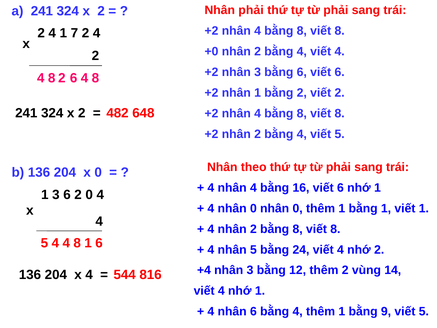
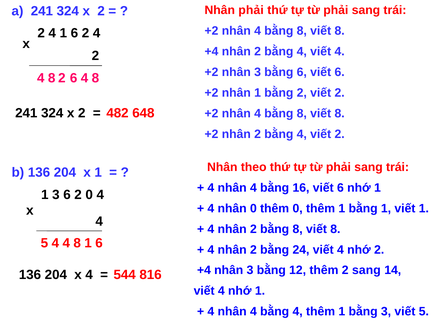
1 7: 7 -> 6 (74, 33)
+0: +0 -> +4 (211, 52)
4 viết 5: 5 -> 2 (340, 134)
x 0: 0 -> 1 (98, 172)
nhân 0 nhân: nhân -> thêm (275, 208)
5: 5 -> 2 (253, 249)
2 vùng: vùng -> sang (366, 270)
6: 6 -> 4 (253, 311)
bằng 9: 9 -> 3 (386, 311)
